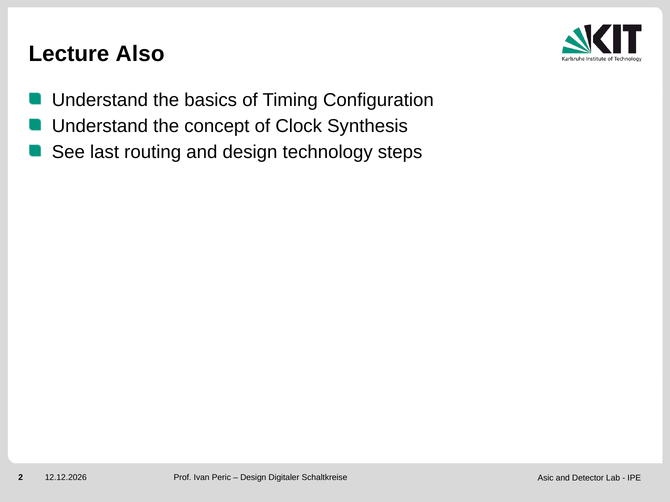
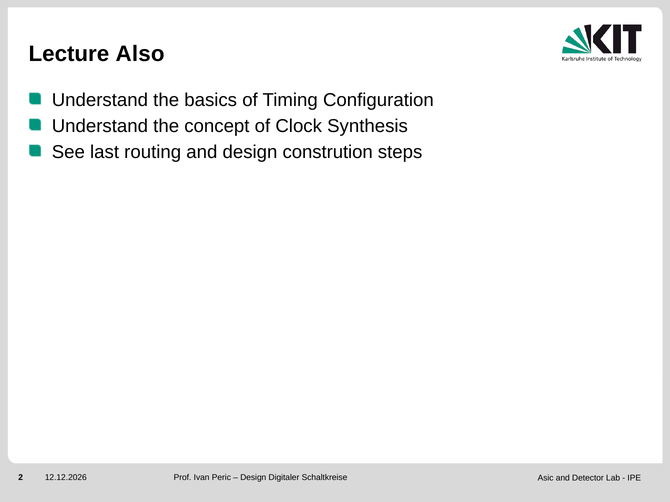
technology: technology -> constrution (328, 152)
